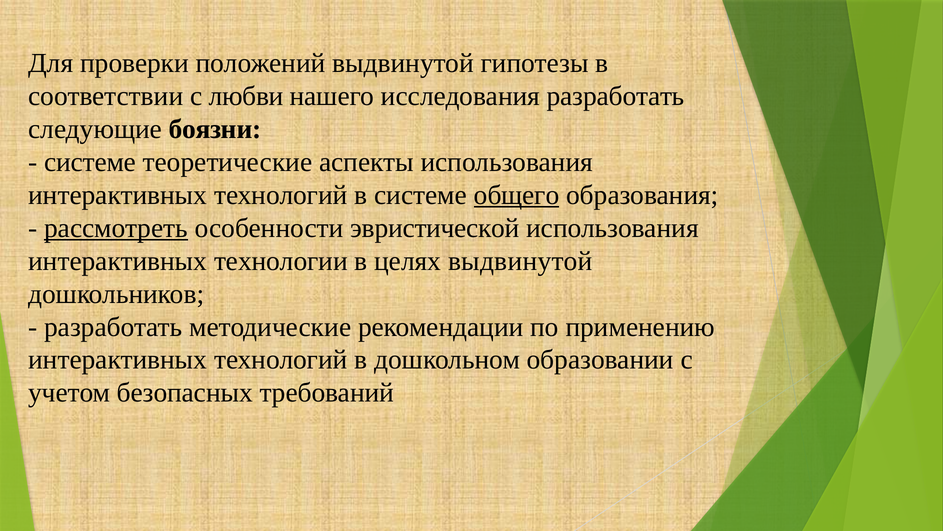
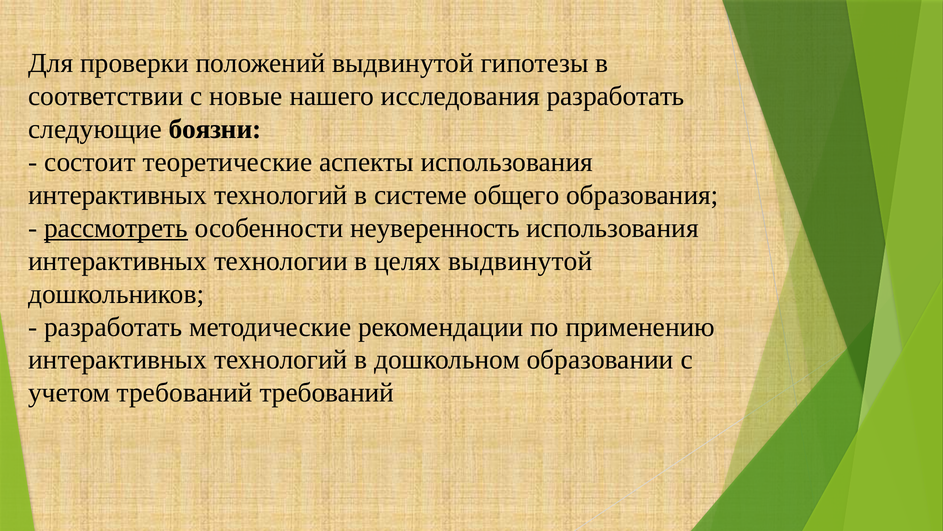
любви: любви -> новые (246, 96)
системе: системе -> состоит (90, 162)
общего underline: present -> none (517, 195)
эвристической: эвристической -> неуверенность (435, 228)
учетом безопасных: безопасных -> требований (185, 392)
